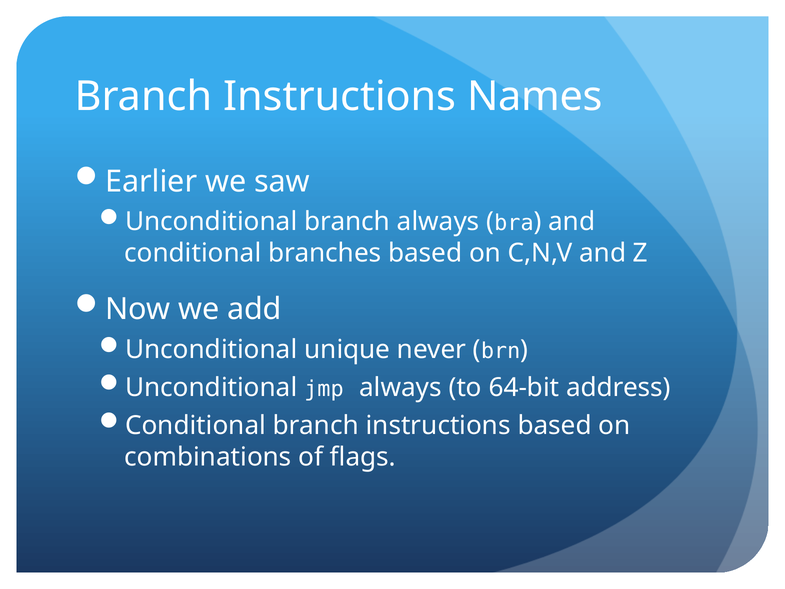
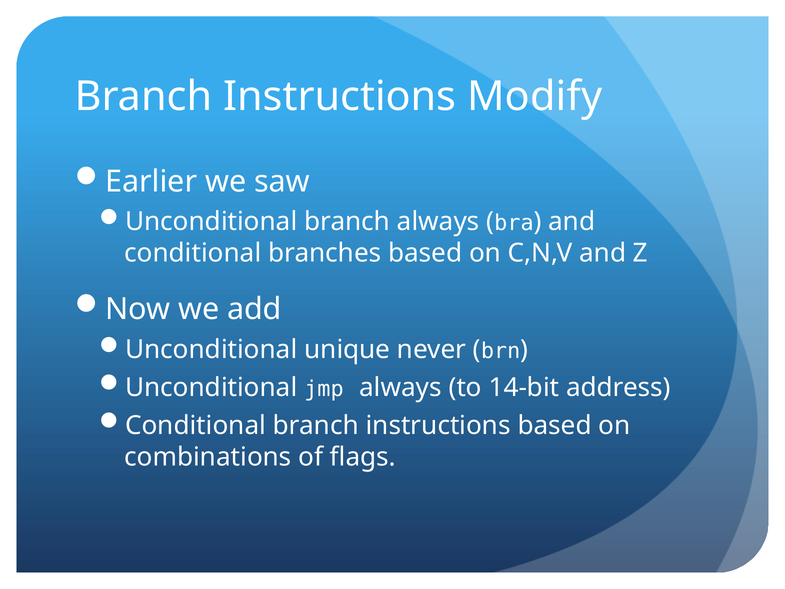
Names: Names -> Modify (535, 96)
64-bit: 64-bit -> 14-bit (524, 387)
